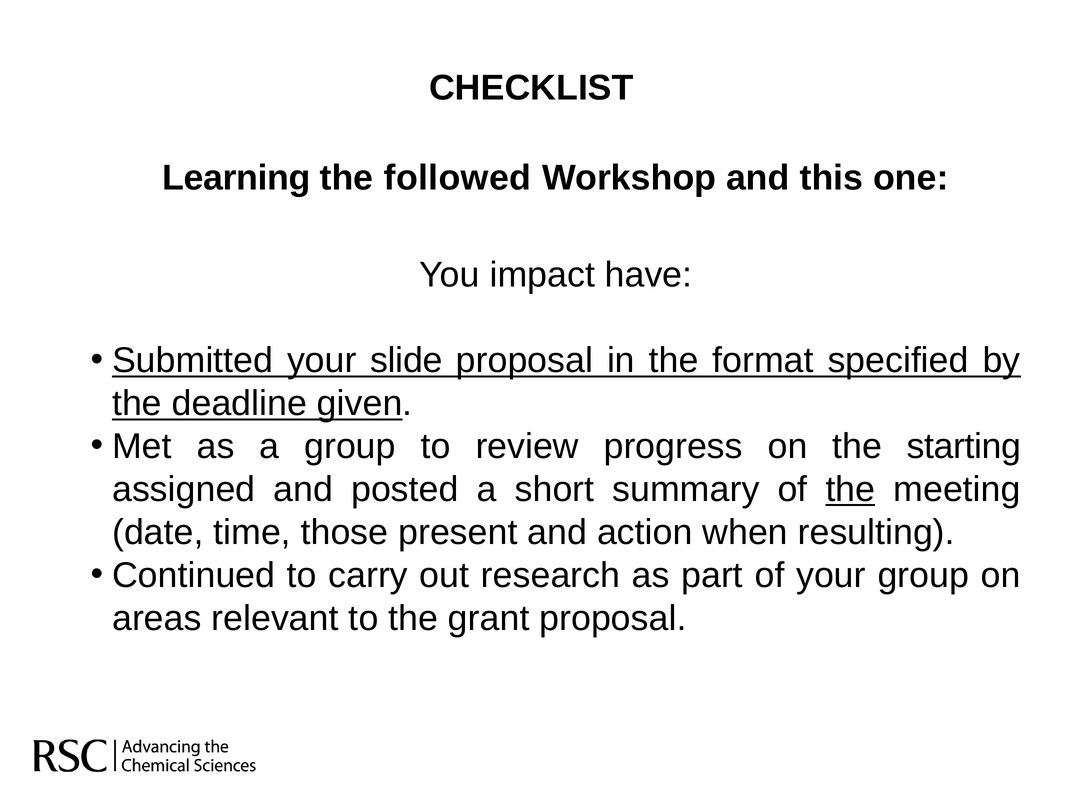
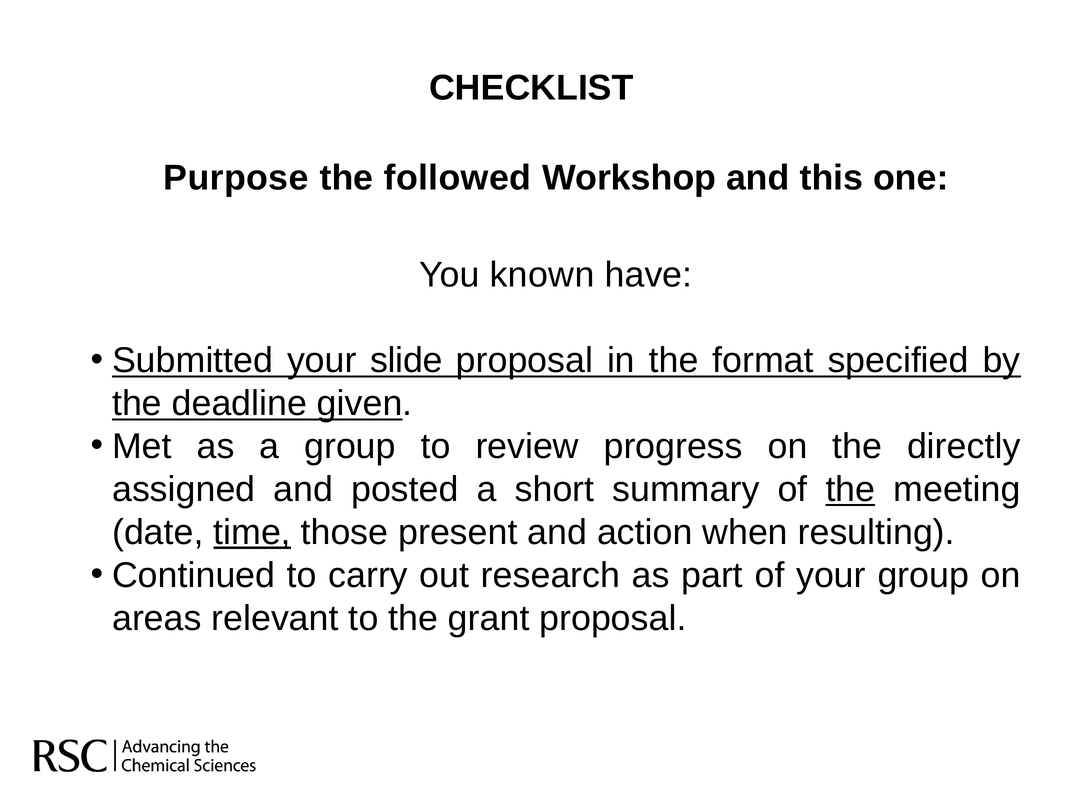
Learning: Learning -> Purpose (236, 178)
impact: impact -> known (542, 275)
starting: starting -> directly (964, 446)
time underline: none -> present (252, 532)
